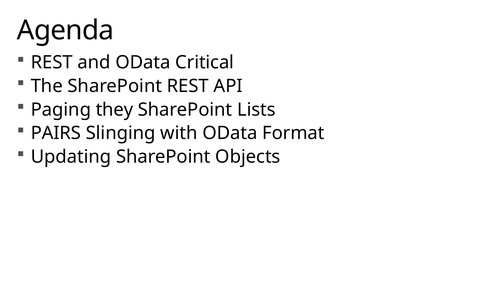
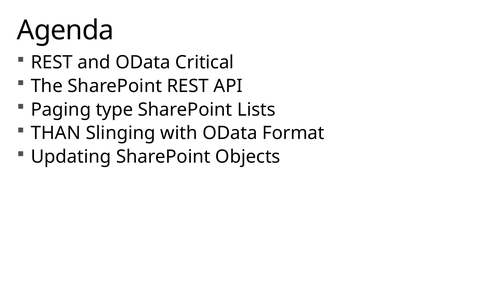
they: they -> type (114, 110)
PAIRS: PAIRS -> THAN (56, 133)
